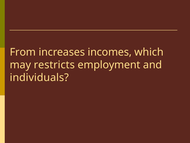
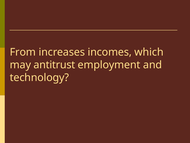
restricts: restricts -> antitrust (54, 65)
individuals: individuals -> technology (39, 77)
